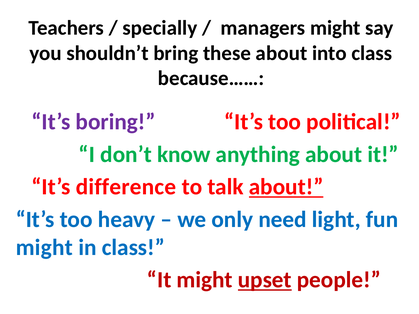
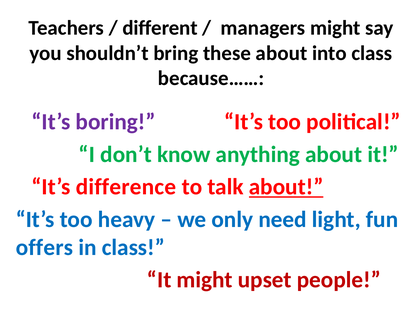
specially: specially -> different (160, 28)
might: might -> offers (44, 248)
upset underline: present -> none (265, 280)
